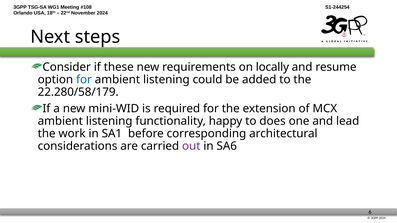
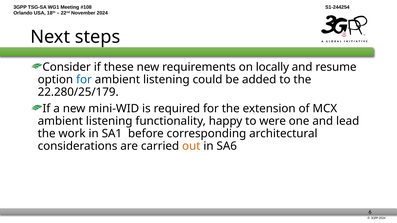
22.280/58/179: 22.280/58/179 -> 22.280/25/179 (78, 92)
does: does -> were (273, 121)
out colour: purple -> orange (191, 146)
